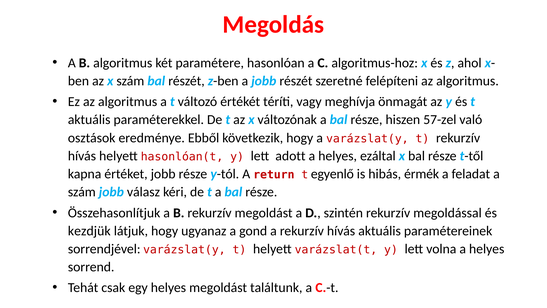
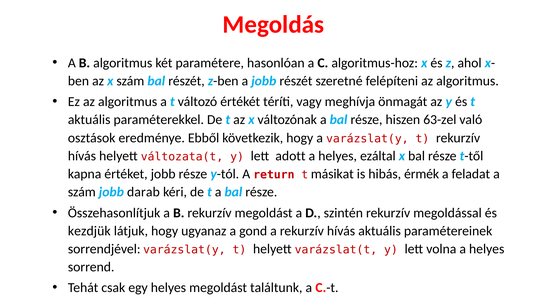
57-zel: 57-zel -> 63-zel (440, 120)
hasonlóan(t: hasonlóan(t -> változata(t (182, 157)
egyenlő: egyenlő -> másikat (332, 174)
válasz: válasz -> darab (143, 192)
